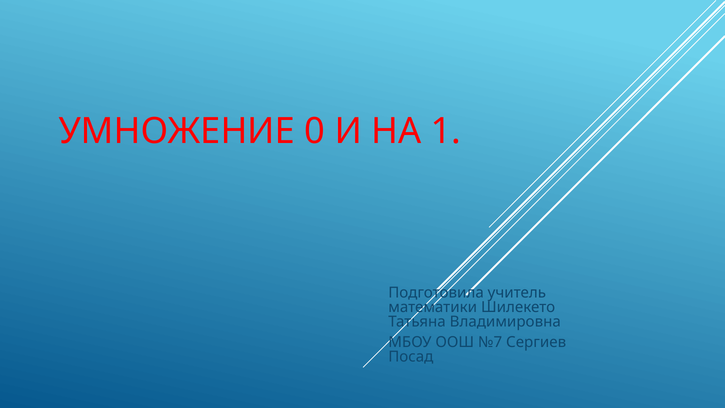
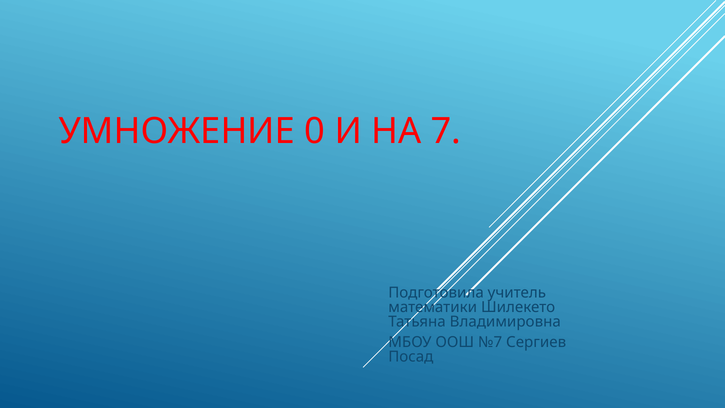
1: 1 -> 7 (446, 131)
